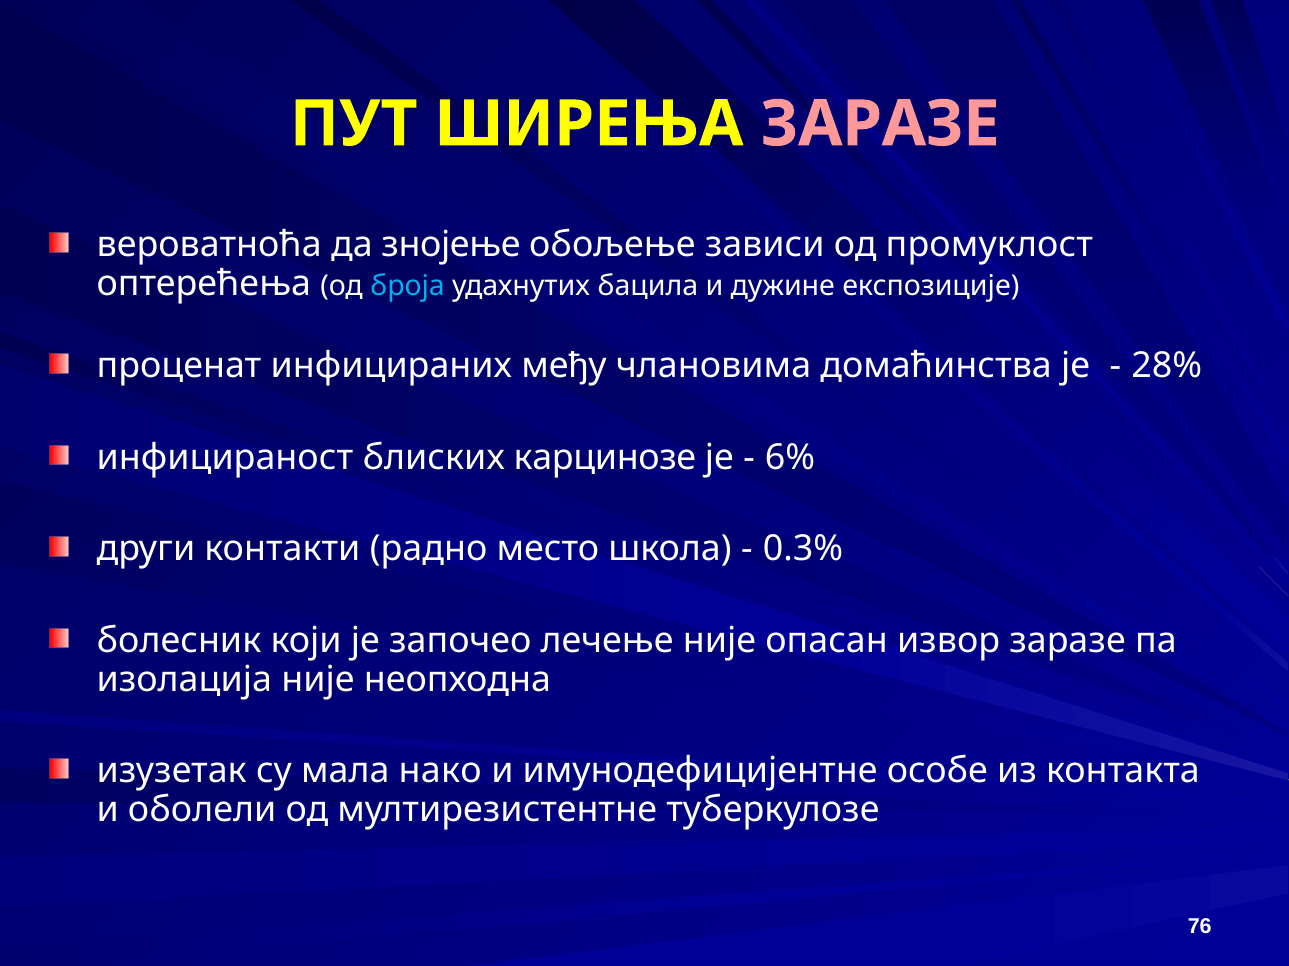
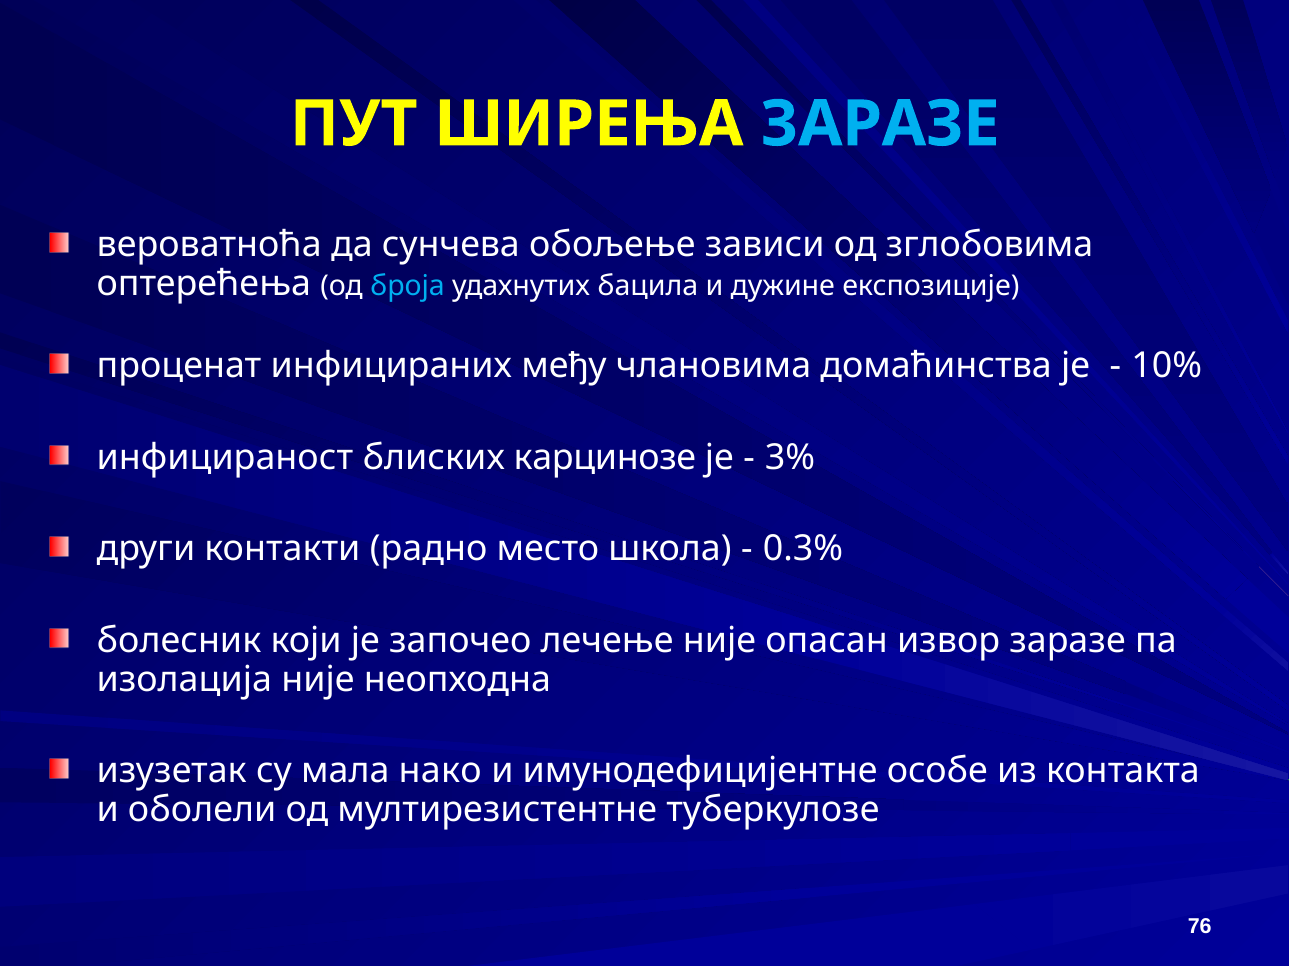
ЗАРАЗЕ colour: pink -> light blue (880, 124)
знојење: знојење -> сунчева (451, 245)
промуклост: промуклост -> зглобовима (989, 245)
28%: 28% -> 10% (1167, 366)
6%: 6% -> 3% (790, 458)
